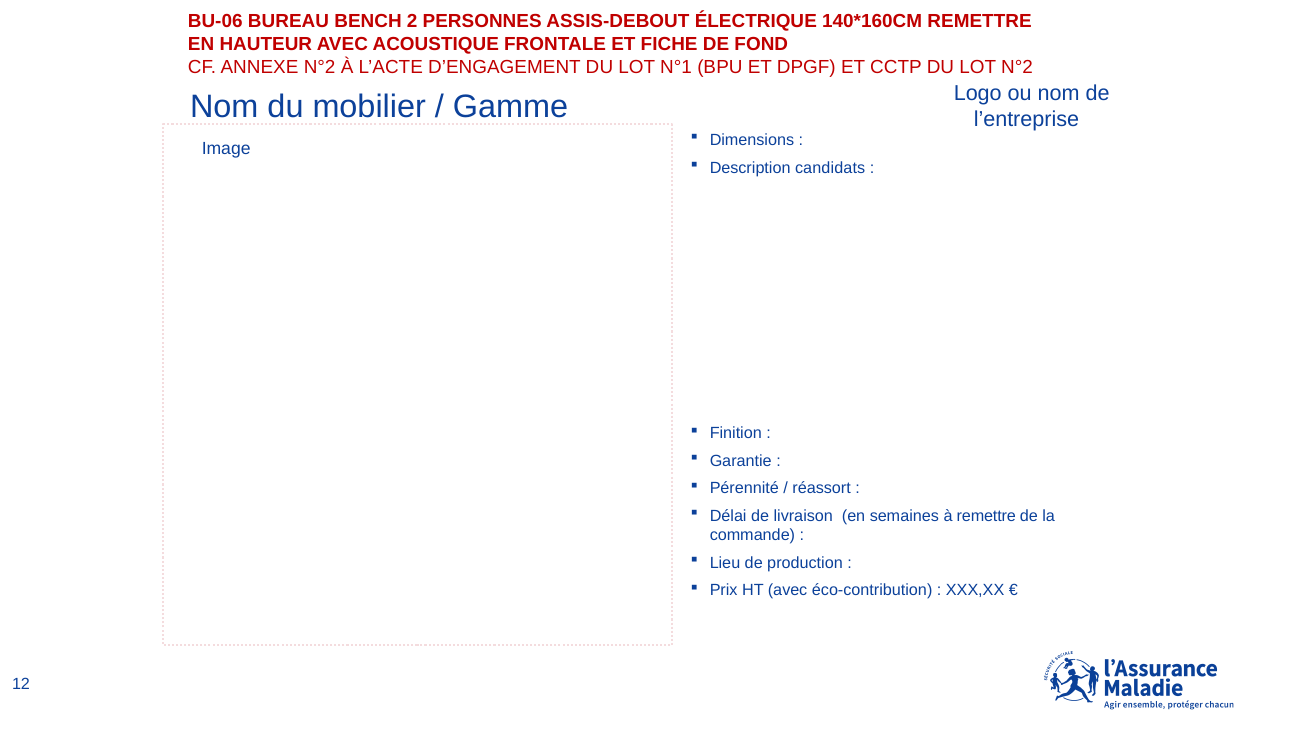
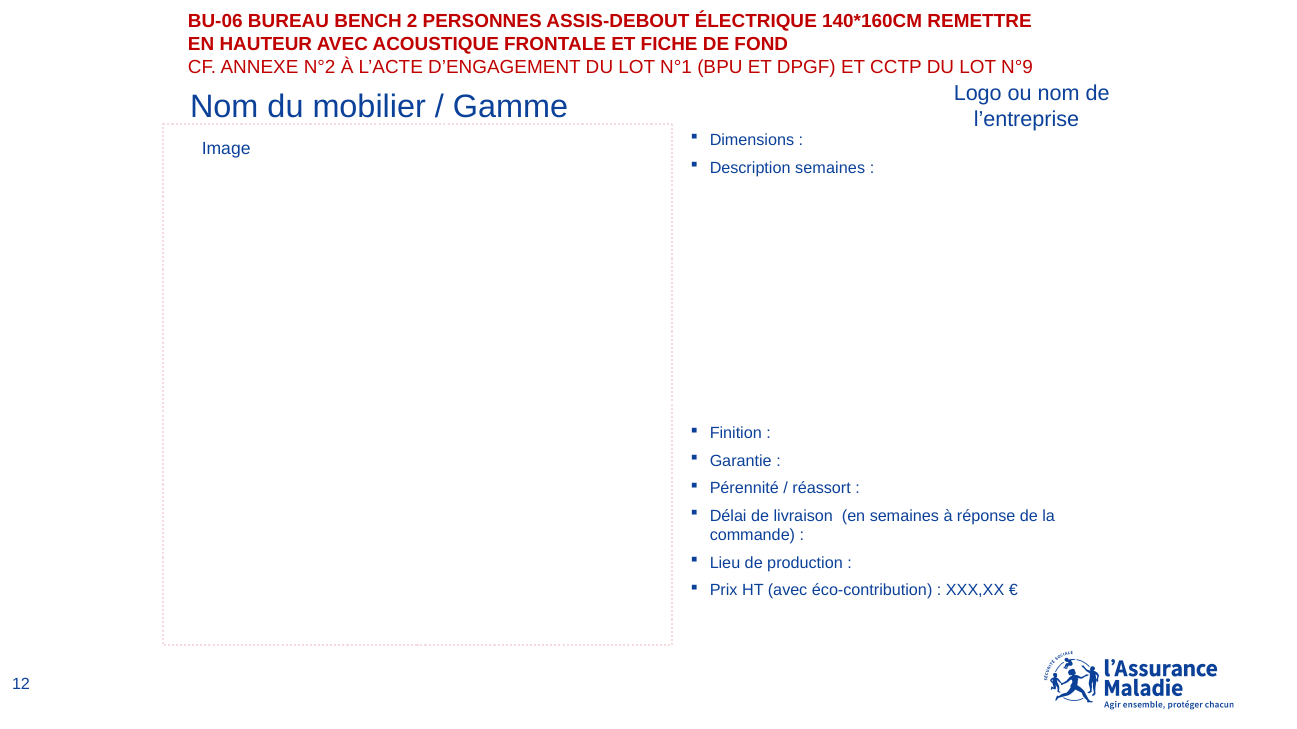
LOT N°2: N°2 -> N°9 (1017, 67)
Description candidats: candidats -> semaines (830, 168)
à remettre: remettre -> réponse (986, 516)
